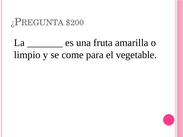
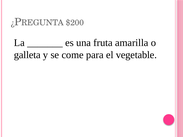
limpio: limpio -> galleta (27, 55)
